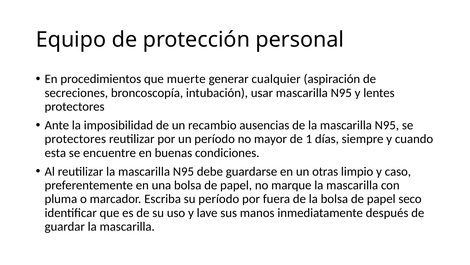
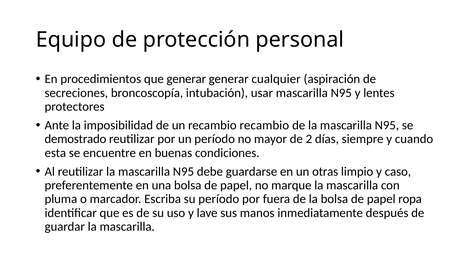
que muerte: muerte -> generar (186, 79)
recambio ausencias: ausencias -> recambio (264, 125)
protectores: protectores -> demostrado (75, 139)
1: 1 -> 2 (309, 139)
seco: seco -> ropa (410, 199)
